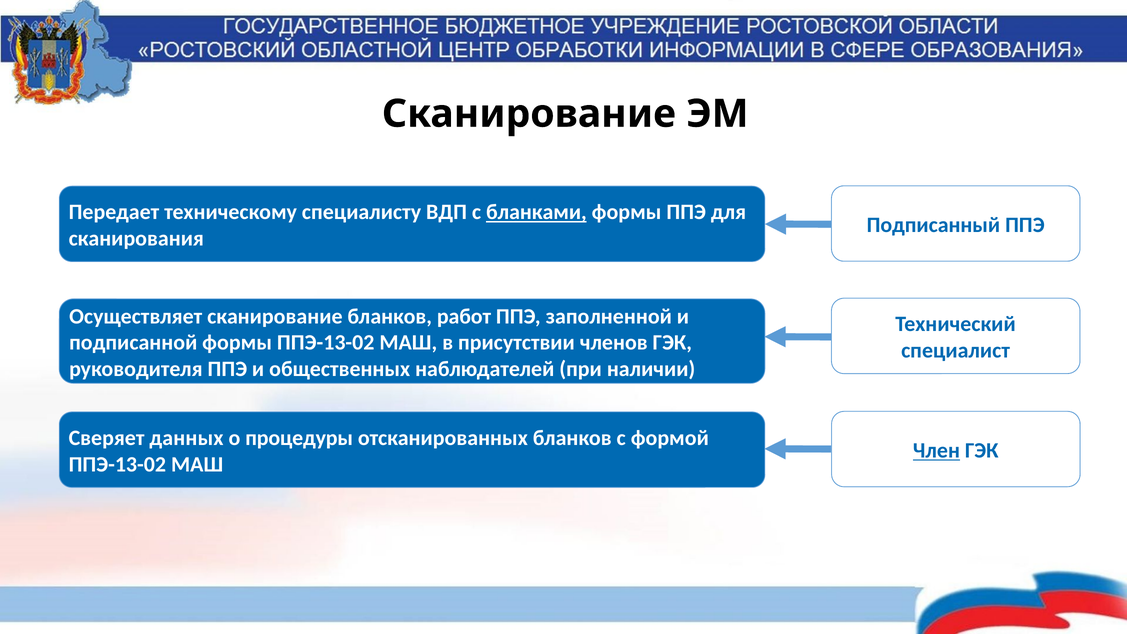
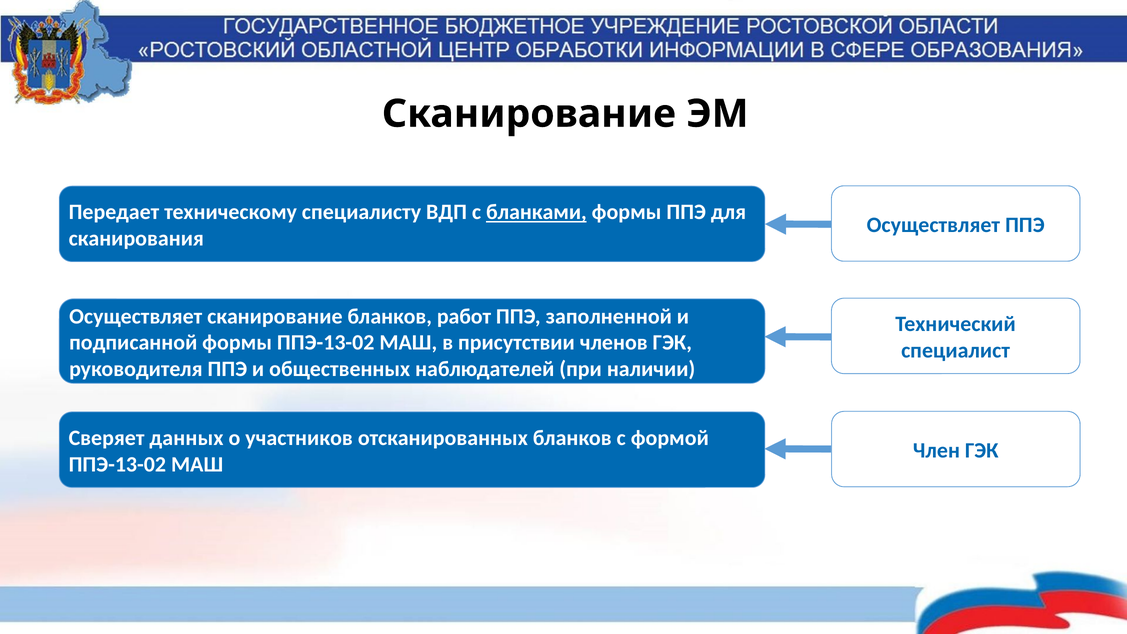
Подписанный: Подписанный -> Осуществляет (933, 225)
процедуры: процедуры -> участников (299, 438)
Член underline: present -> none (936, 451)
